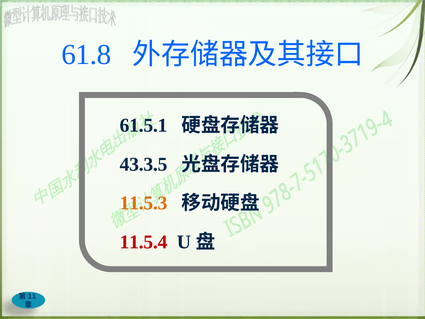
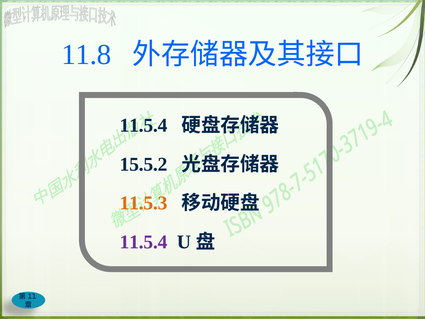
61.8: 61.8 -> 11.8 (86, 54)
61.5.1: 61.5.1 -> 11.5.4 (144, 125)
43.3.5: 43.3.5 -> 15.5.2 (144, 164)
11.5.4 colour: red -> purple (144, 242)
